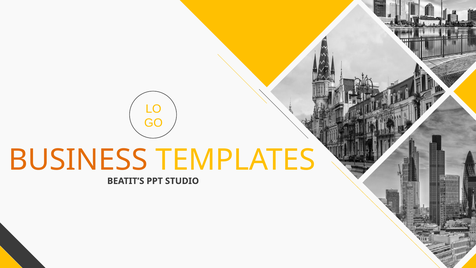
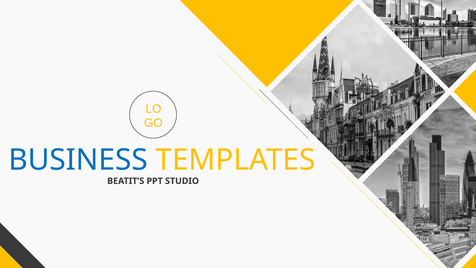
BUSINESS colour: orange -> blue (78, 160)
